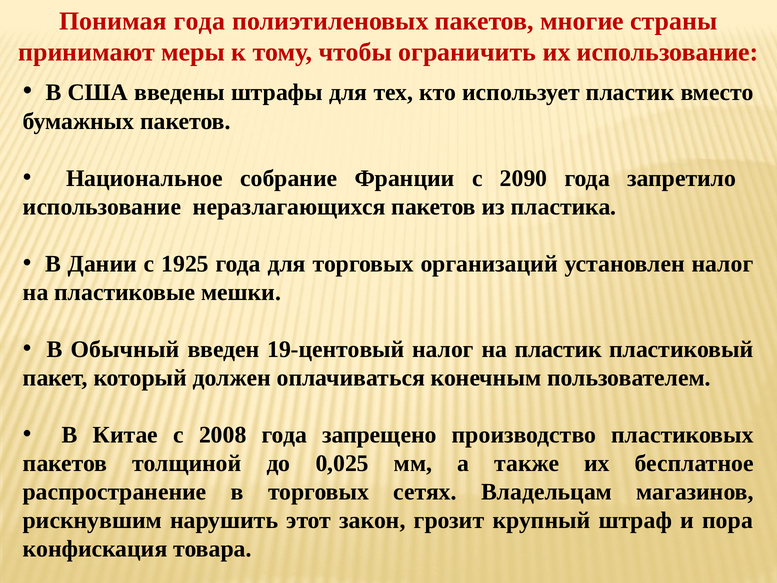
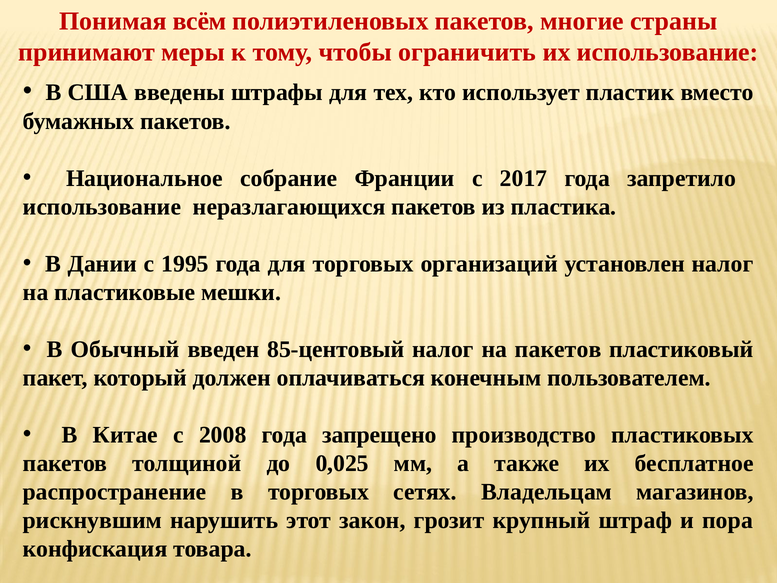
Понимая года: года -> всём (200, 21)
2090: 2090 -> 2017 (524, 178)
1925: 1925 -> 1995 (185, 264)
19-центовый: 19-центовый -> 85-центовый (336, 349)
на пластик: пластик -> пакетов (558, 349)
